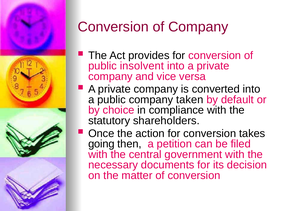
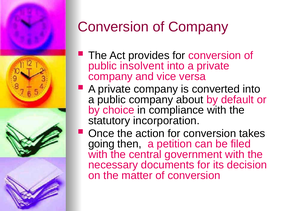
taken: taken -> about (190, 100)
shareholders: shareholders -> incorporation (166, 121)
